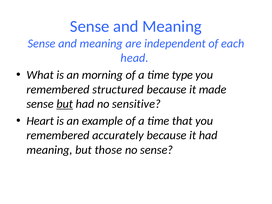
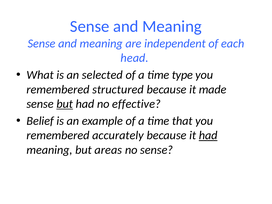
morning: morning -> selected (102, 75)
sensitive: sensitive -> effective (136, 104)
Heart: Heart -> Belief (40, 121)
had underline: none -> present (208, 135)
those: those -> areas (108, 150)
